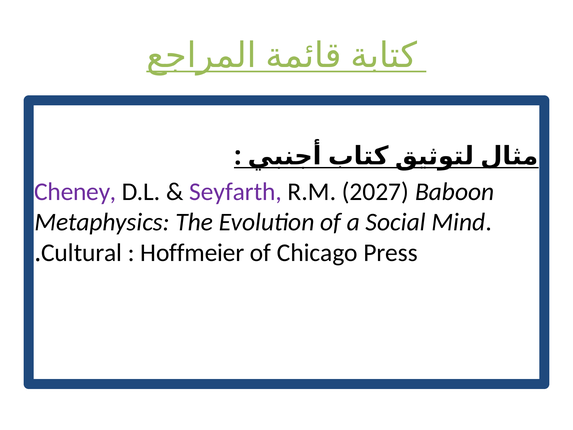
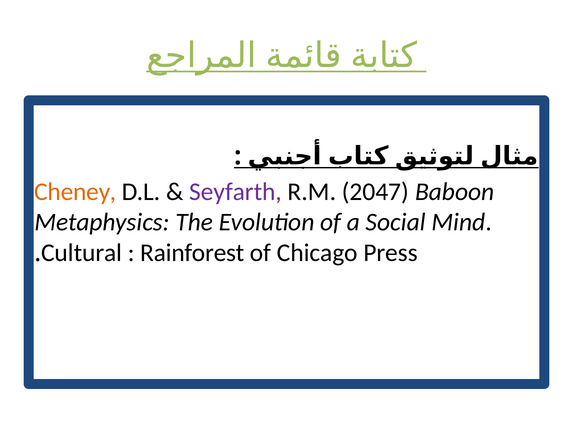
Cheney colour: purple -> orange (75, 192)
2027: 2027 -> 2047 (375, 192)
Hoffmeier: Hoffmeier -> Rainforest (192, 253)
